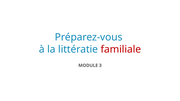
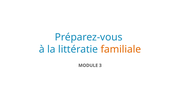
familiale colour: red -> orange (121, 49)
